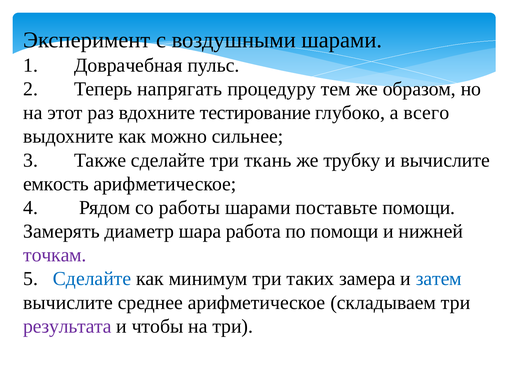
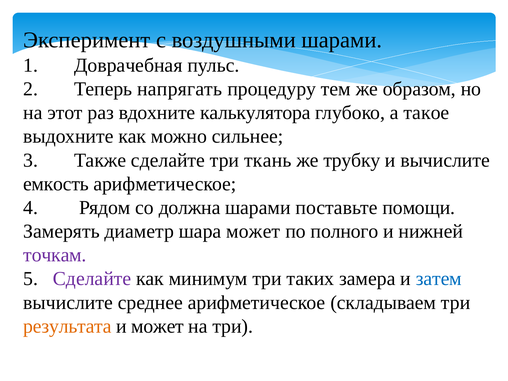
тестирование: тестирование -> калькулятора (255, 113)
всего: всего -> такое (427, 113)
работы: работы -> должна (190, 208)
шара работа: работа -> может (253, 231)
по помощи: помощи -> полного (345, 231)
Сделайте colour: blue -> purple (92, 279)
результата colour: purple -> orange (67, 326)
и чтобы: чтобы -> может (158, 326)
